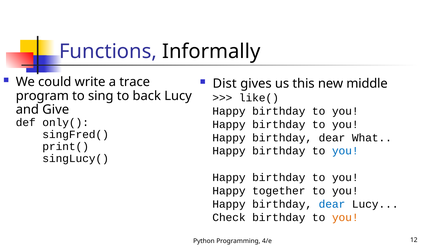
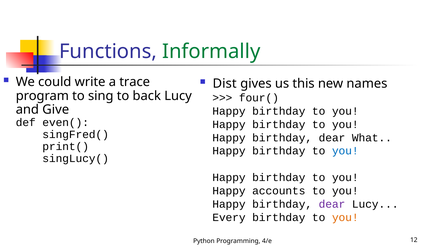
Informally colour: black -> green (211, 52)
middle: middle -> names (367, 84)
like(: like( -> four( (259, 98)
only(: only( -> even( (66, 123)
together: together -> accounts (279, 191)
dear colour: blue -> purple (332, 204)
Check: Check -> Every (229, 218)
